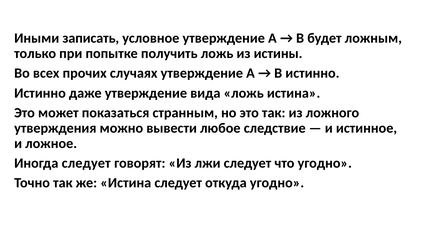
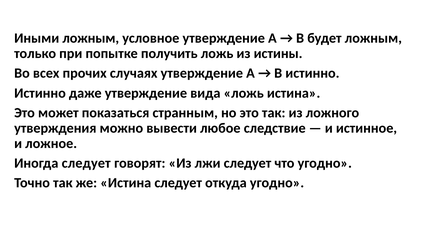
Иными записать: записать -> ложным (91, 38)
